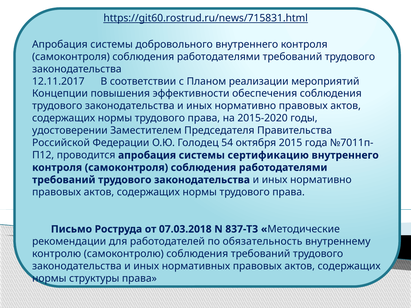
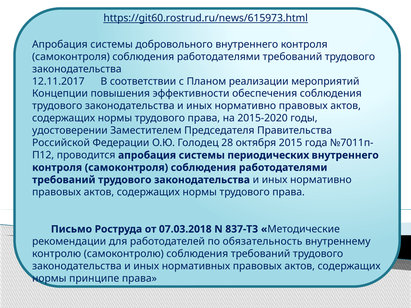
https://git60.rostrud.ru/news/715831.html: https://git60.rostrud.ru/news/715831.html -> https://git60.rostrud.ru/news/615973.html (206, 18)
54: 54 -> 28 (227, 143)
сертификацию: сертификацию -> периодических (268, 155)
структуры: структуры -> принципе (94, 279)
